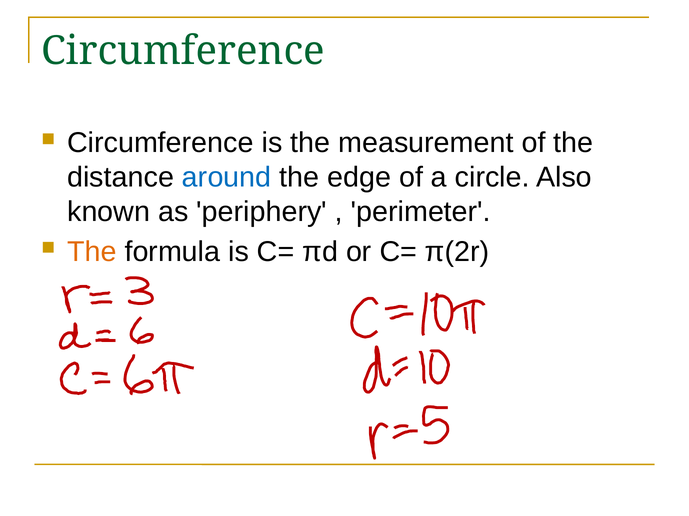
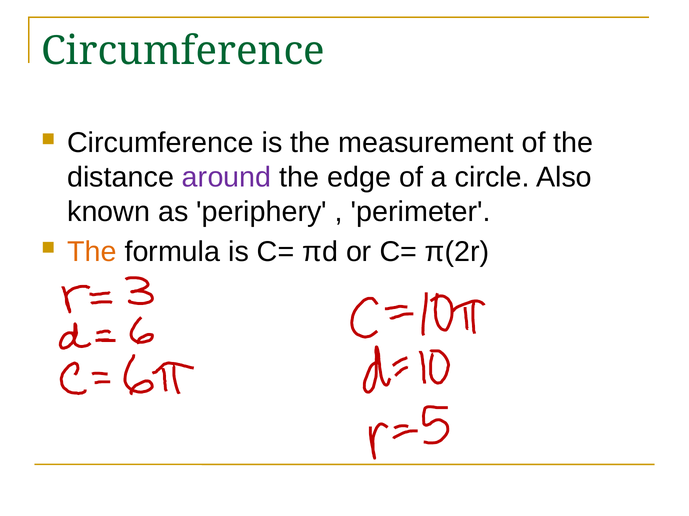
around colour: blue -> purple (227, 178)
